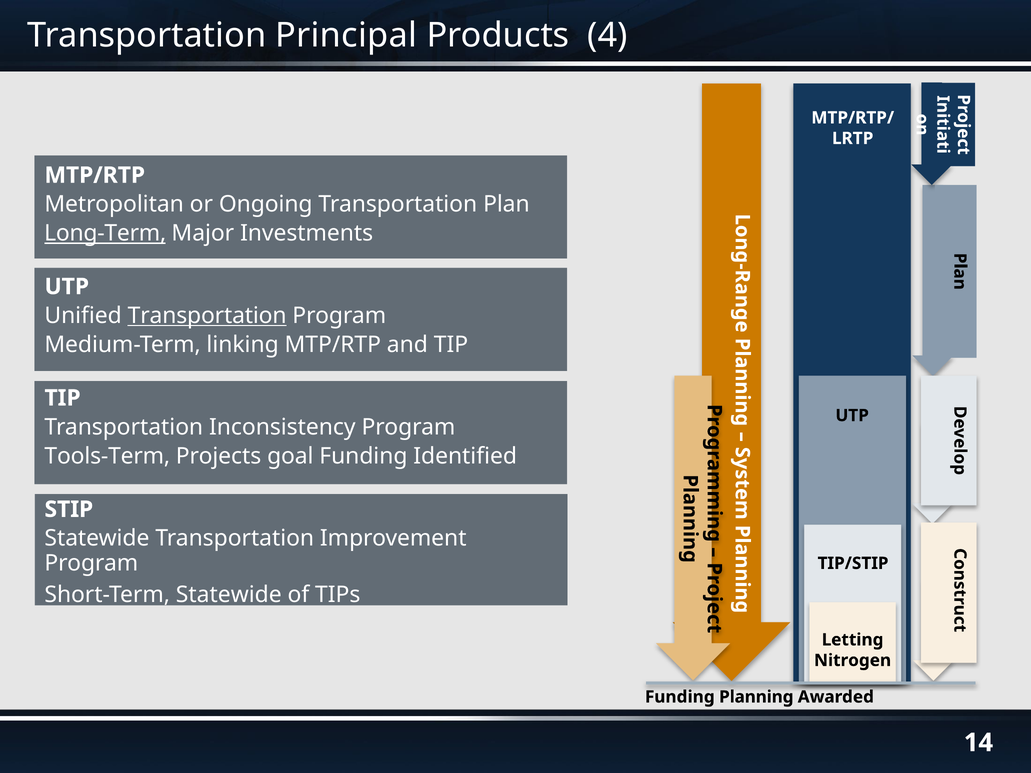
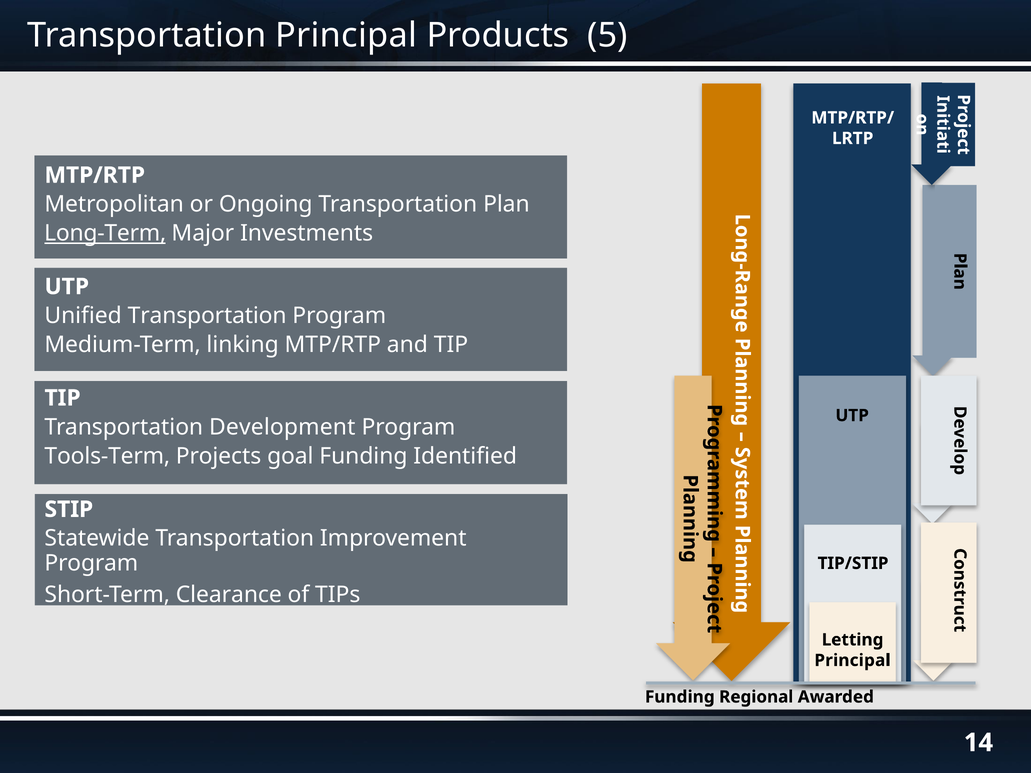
4: 4 -> 5 (607, 36)
Transportation underline: present -> none (207, 316)
Inconsistency: Inconsistency -> Development (282, 427)
Short-Term Statewide: Statewide -> Clearance (229, 595)
Nitrogen: Nitrogen -> Principal (852, 661)
Planning: Planning -> Regional (756, 697)
